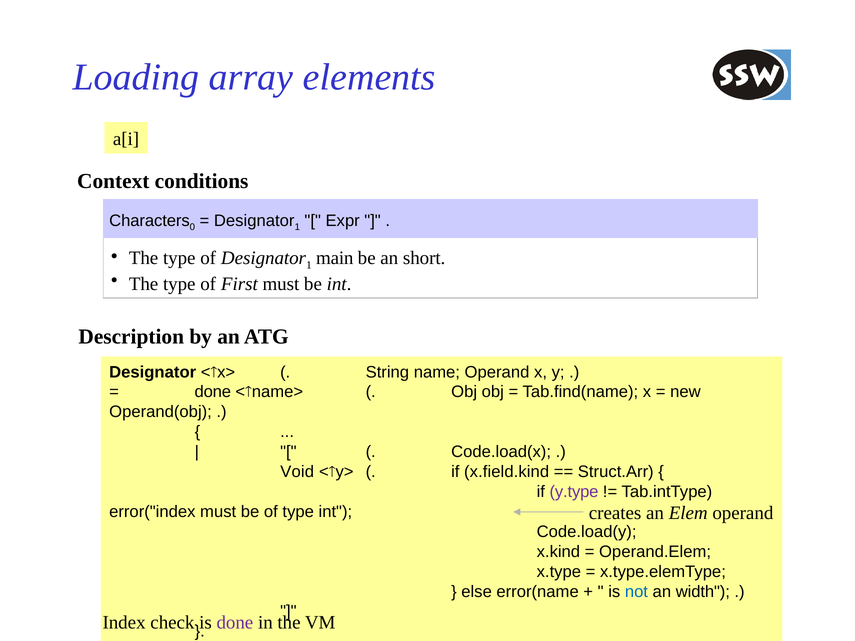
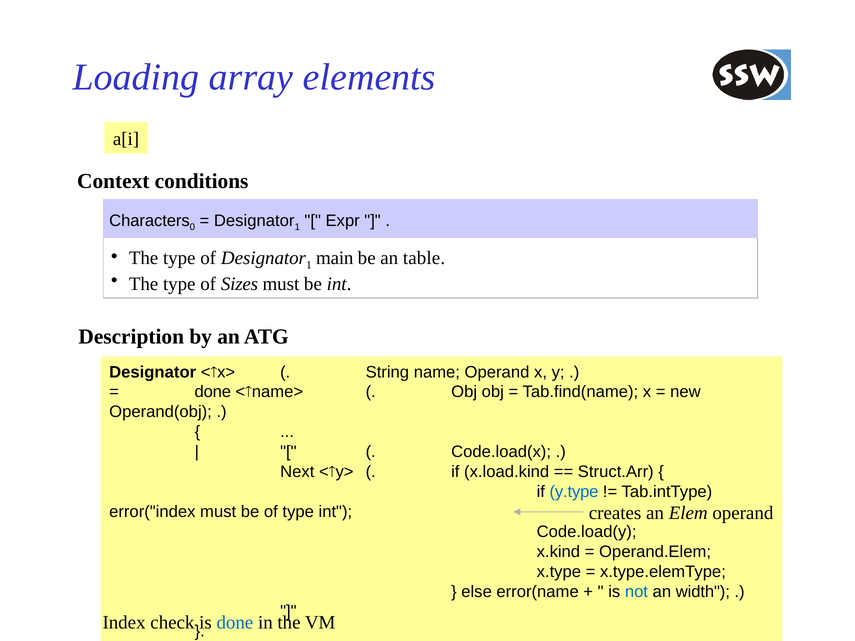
short: short -> table (424, 258)
First: First -> Sizes (239, 284)
Void: Void -> Next (297, 472)
x.field.kind: x.field.kind -> x.load.kind (507, 472)
y.type colour: purple -> blue (574, 492)
done colour: purple -> blue (235, 623)
